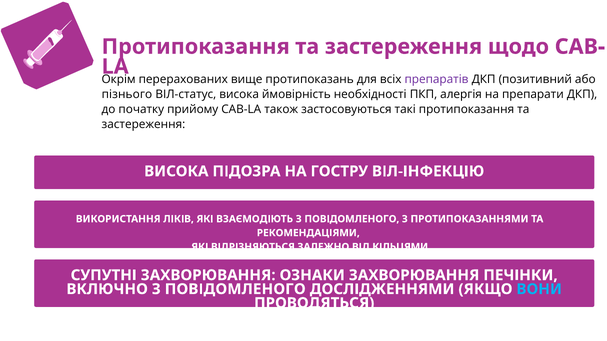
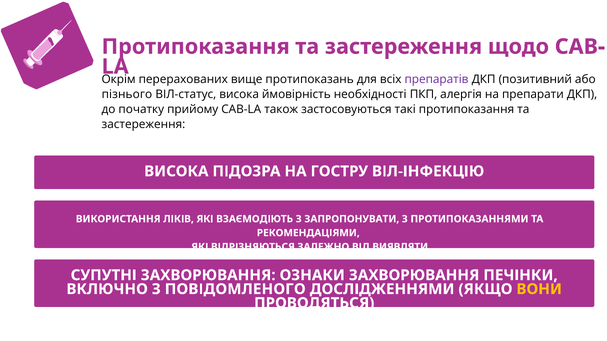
ВЗАЄМОДІЮТЬ З ПОВІДОМЛЕНОГО: ПОВІДОМЛЕНОГО -> ЗАПРОПОНУВАТИ (352, 219)
КІЛЬЦЯМИ: КІЛЬЦЯМИ -> ВИЯВЛЯТИ (400, 247)
ВОНИ colour: light blue -> yellow (539, 289)
